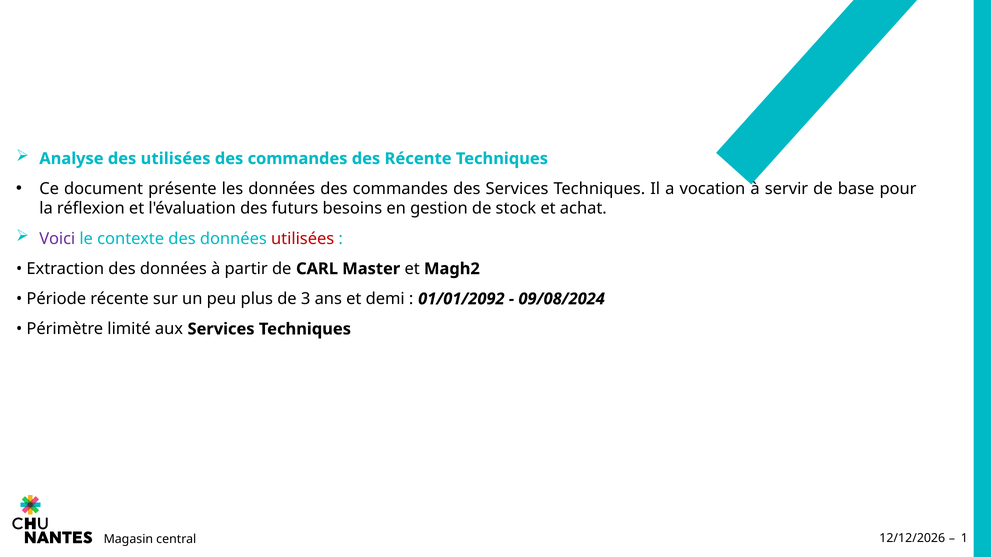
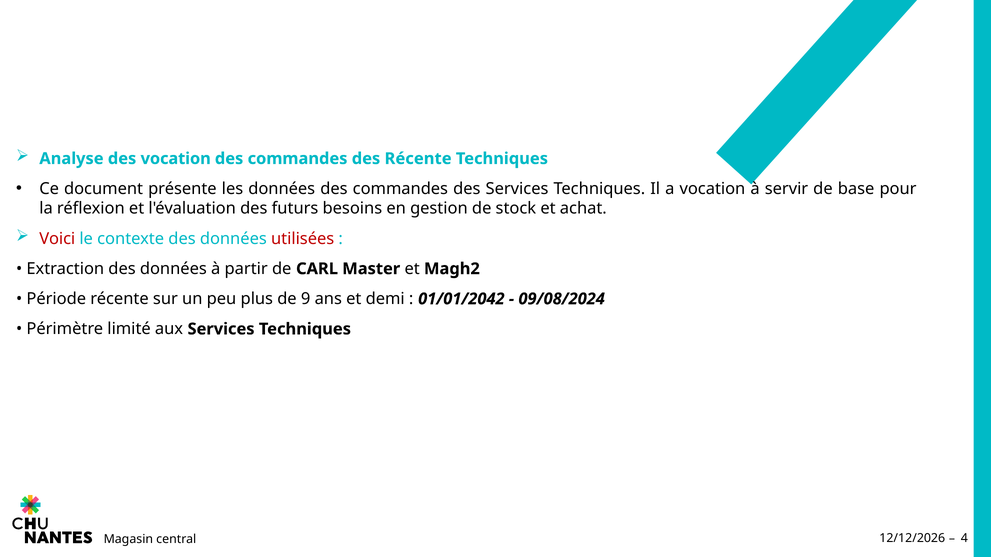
des utilisées: utilisées -> vocation (176, 159)
Voici colour: purple -> red (57, 239)
3: 3 -> 9 (306, 299)
01/01/2092: 01/01/2092 -> 01/01/2042 (461, 299)
1: 1 -> 4 (964, 539)
